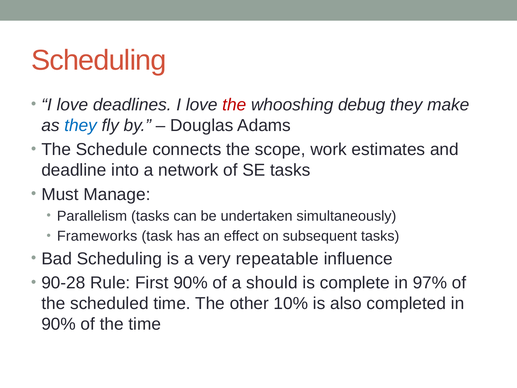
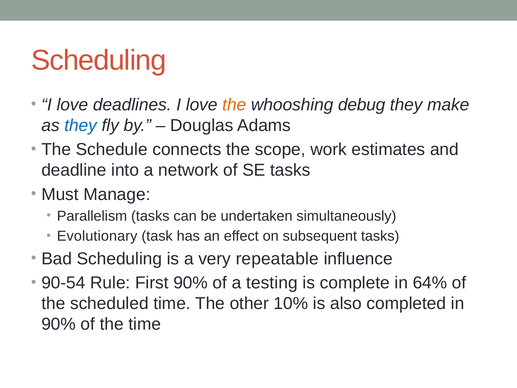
the colour: red -> orange (234, 105)
Frameworks: Frameworks -> Evolutionary (97, 236)
90-28: 90-28 -> 90-54 (63, 283)
should: should -> testing (272, 283)
97%: 97% -> 64% (430, 283)
